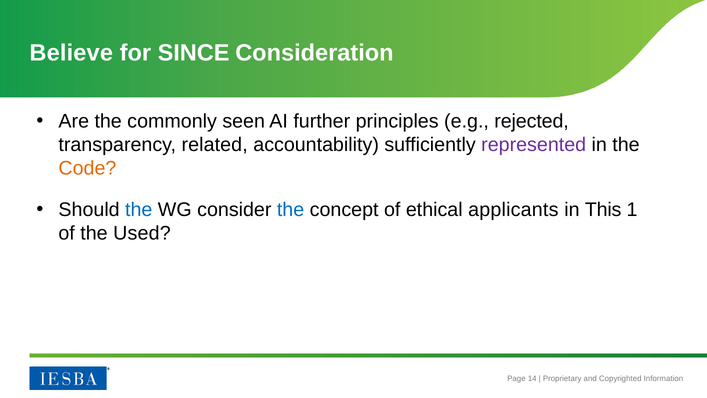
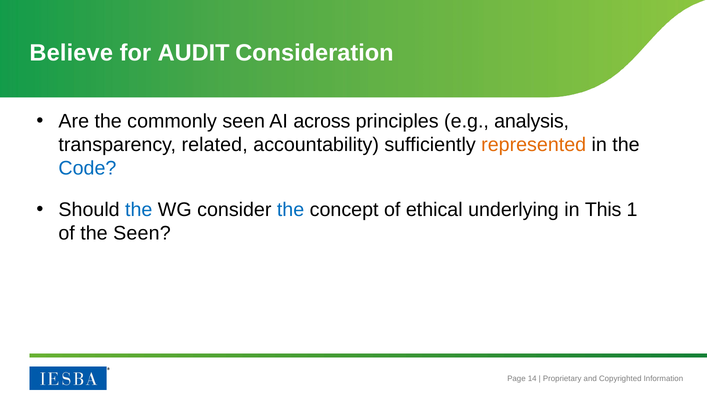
SINCE: SINCE -> AUDIT (194, 53)
further: further -> across (322, 121)
rejected: rejected -> analysis (532, 121)
represented colour: purple -> orange (534, 145)
Code colour: orange -> blue (87, 168)
applicants: applicants -> underlying (513, 210)
the Used: Used -> Seen (142, 233)
